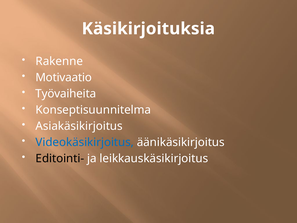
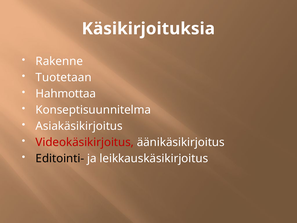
Motivaatio: Motivaatio -> Tuotetaan (64, 77)
Työvaiheita: Työvaiheita -> Hahmottaa (66, 94)
Videokäsikirjoitus colour: blue -> red (85, 142)
